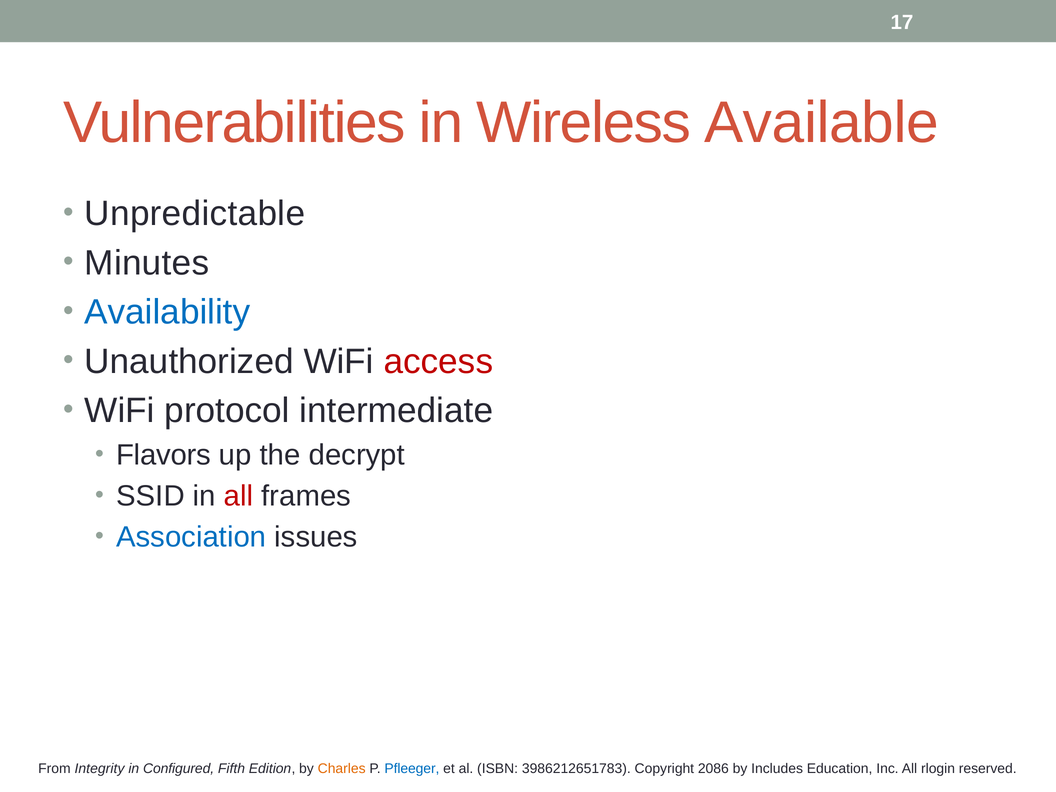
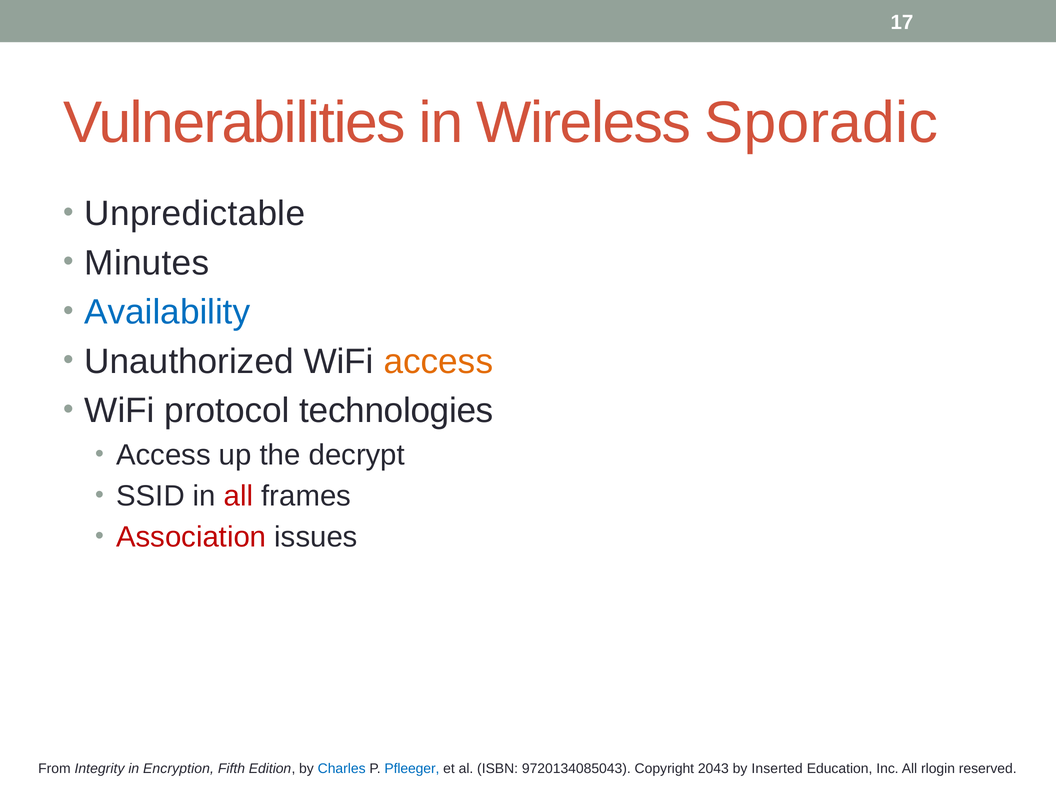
Available: Available -> Sporadic (821, 123)
access colour: red -> orange (438, 361)
intermediate: intermediate -> technologies (396, 411)
Flavors: Flavors -> Access (163, 455)
Association colour: blue -> red (191, 537)
Configured: Configured -> Encryption (178, 769)
Charles colour: orange -> blue (342, 769)
3986212651783: 3986212651783 -> 9720134085043 (576, 769)
2086: 2086 -> 2043 (713, 769)
Includes: Includes -> Inserted (777, 769)
